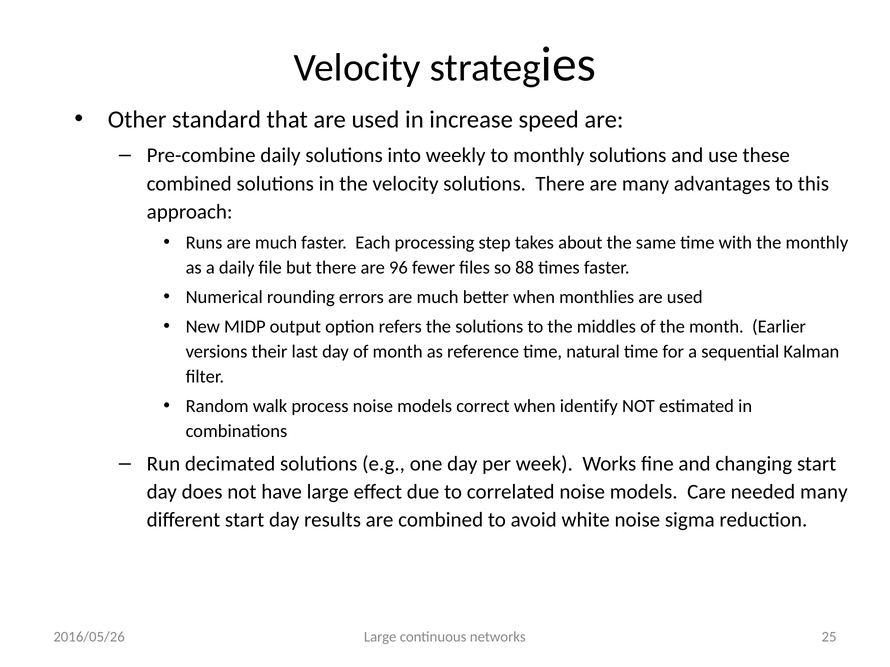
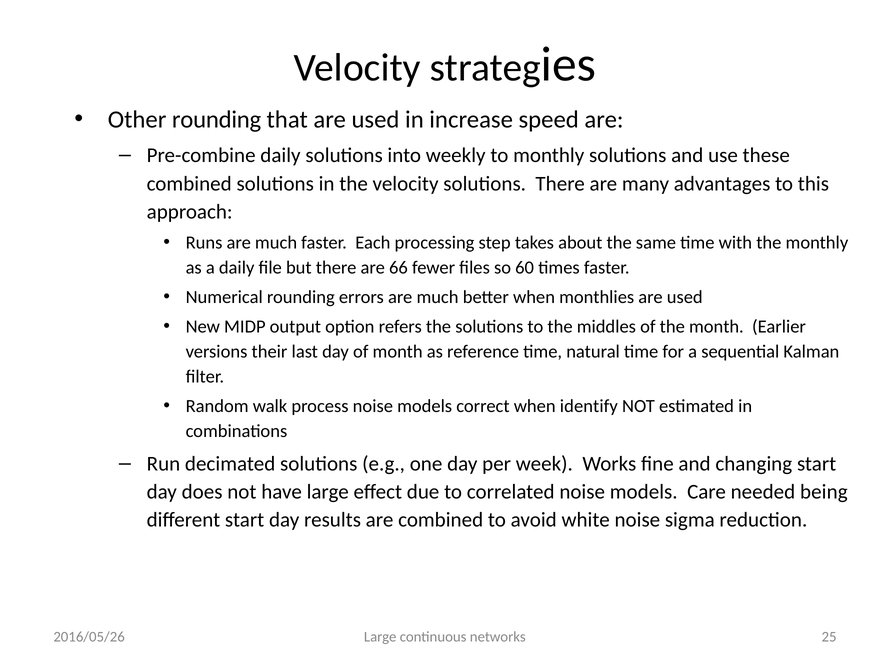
Other standard: standard -> rounding (217, 120)
96: 96 -> 66 (398, 268)
88: 88 -> 60 (525, 268)
needed many: many -> being (824, 492)
